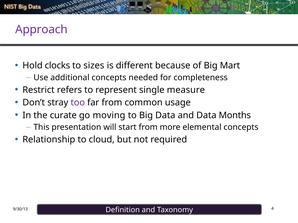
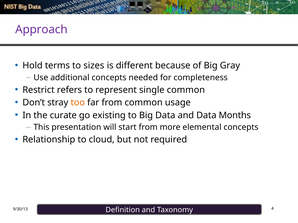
clocks: clocks -> terms (57, 66)
Mart: Mart -> Gray (230, 66)
single measure: measure -> common (186, 90)
too colour: purple -> orange (78, 103)
moving: moving -> existing (109, 116)
